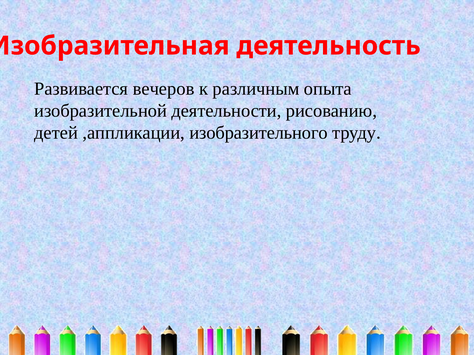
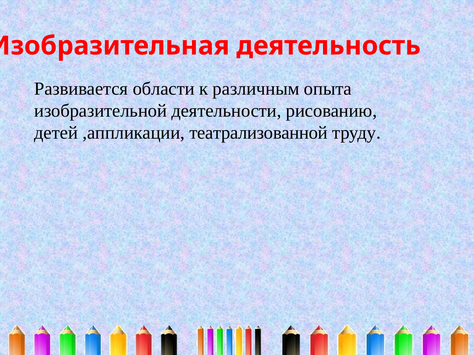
вечеров: вечеров -> области (164, 89)
изобразительного: изобразительного -> театрализованной (259, 133)
